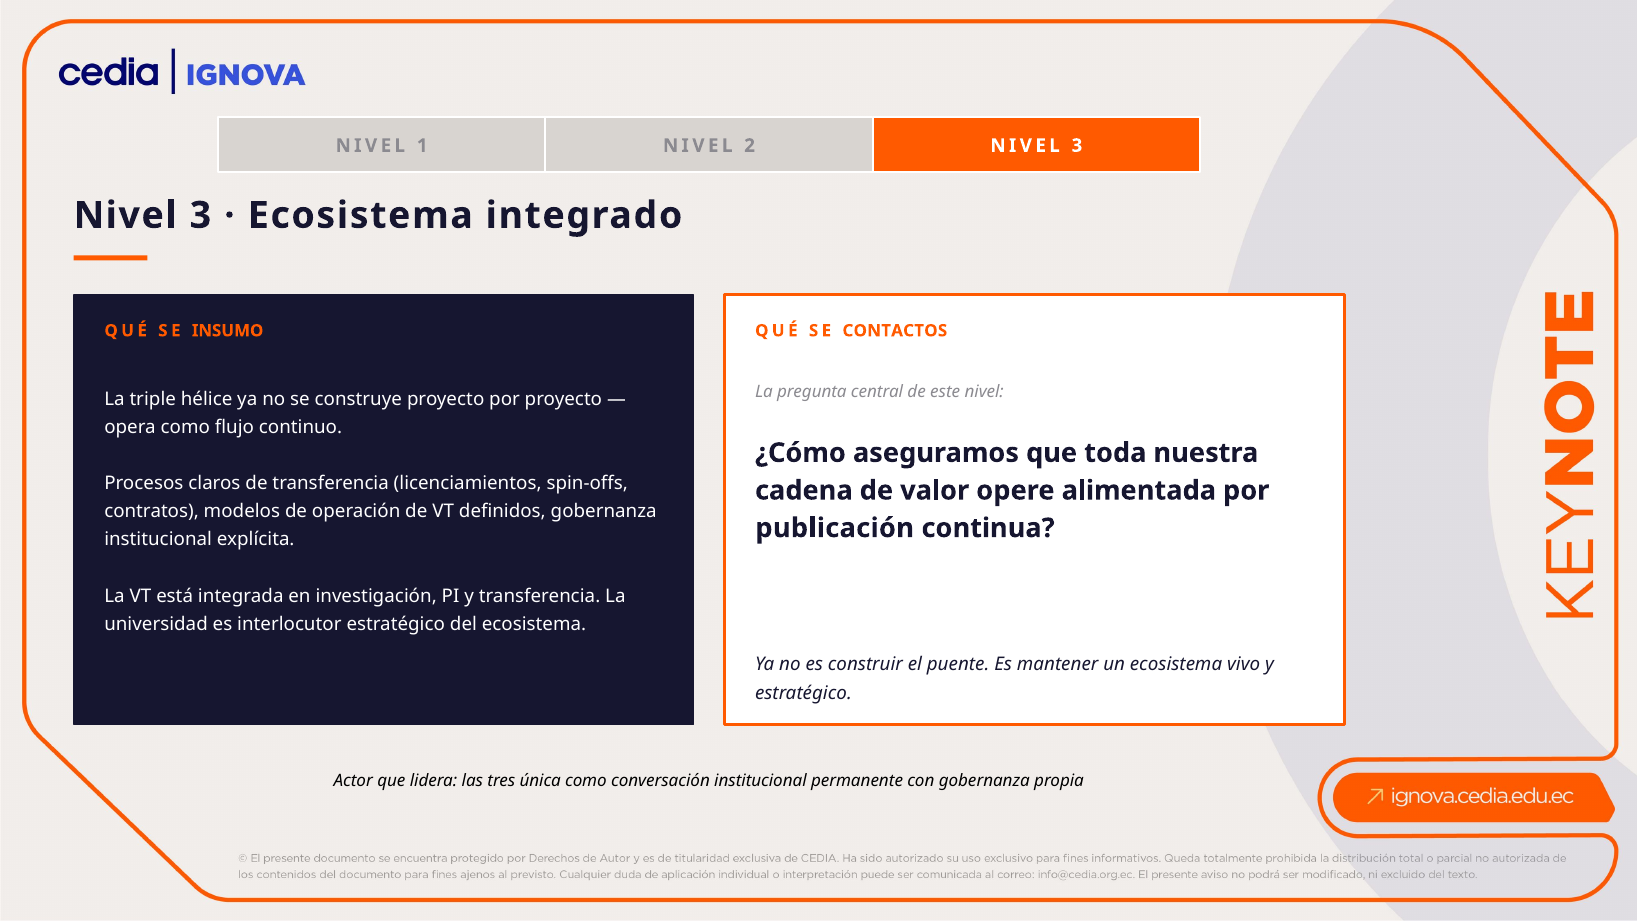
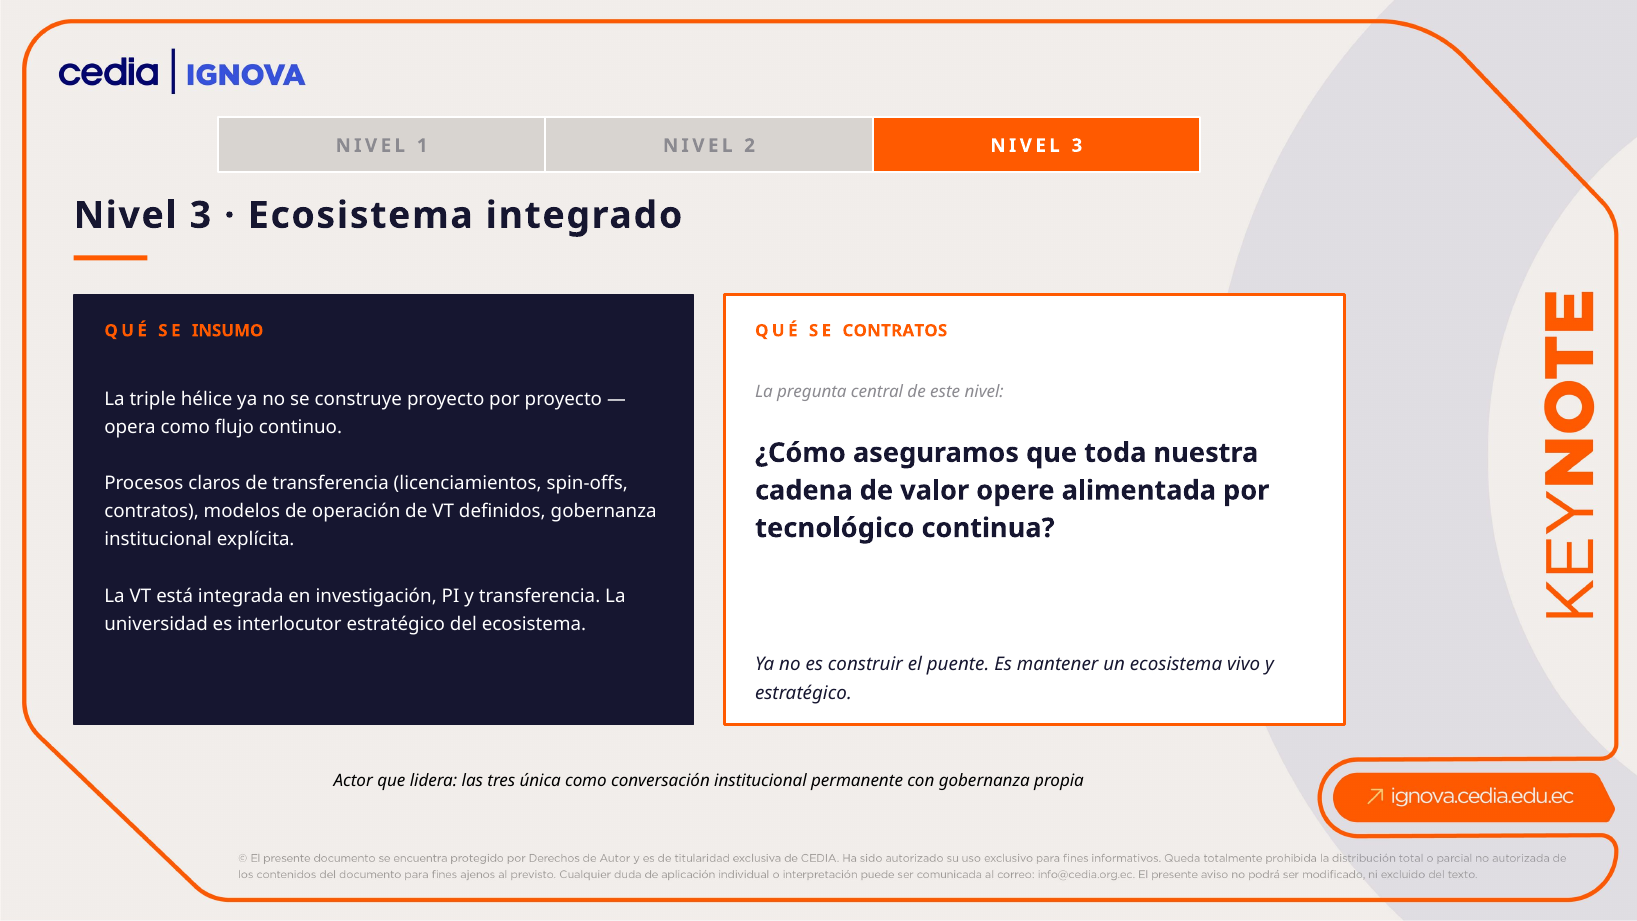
SE CONTACTOS: CONTACTOS -> CONTRATOS (895, 331)
publicación: publicación -> tecnológico (835, 528)
